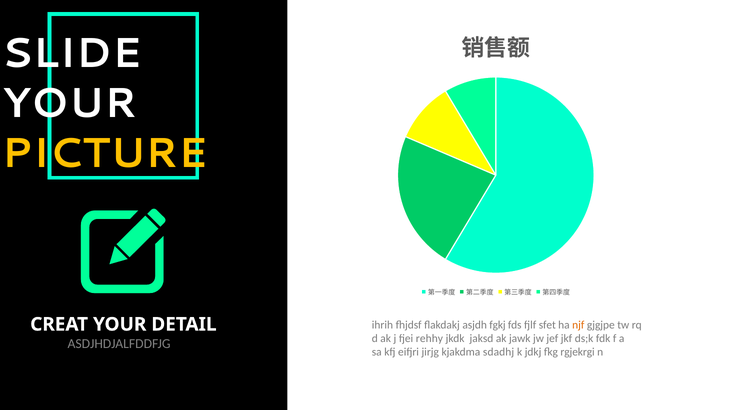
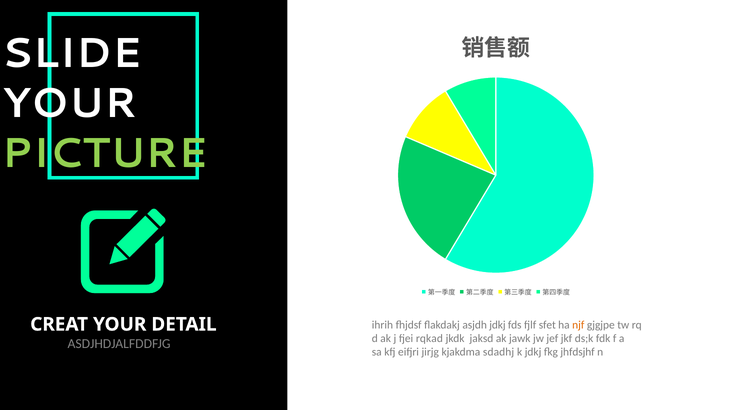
PICTURE colour: yellow -> light green (105, 154)
asjdh fgkj: fgkj -> jdkj (497, 325)
rehhy: rehhy -> rqkad (429, 339)
rgjekrgi: rgjekrgi -> jhfdsjhf (578, 353)
